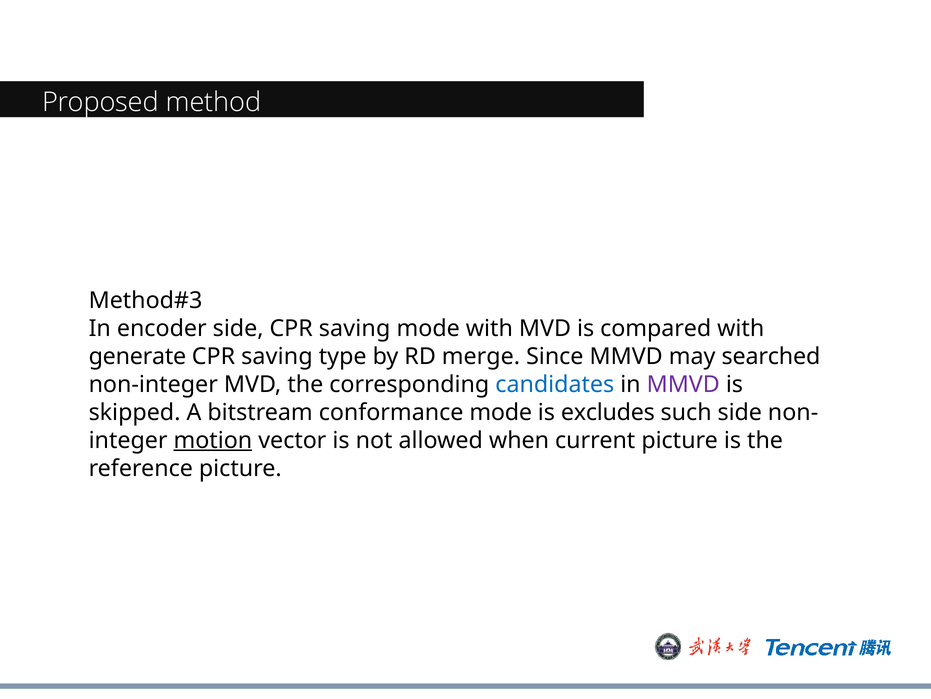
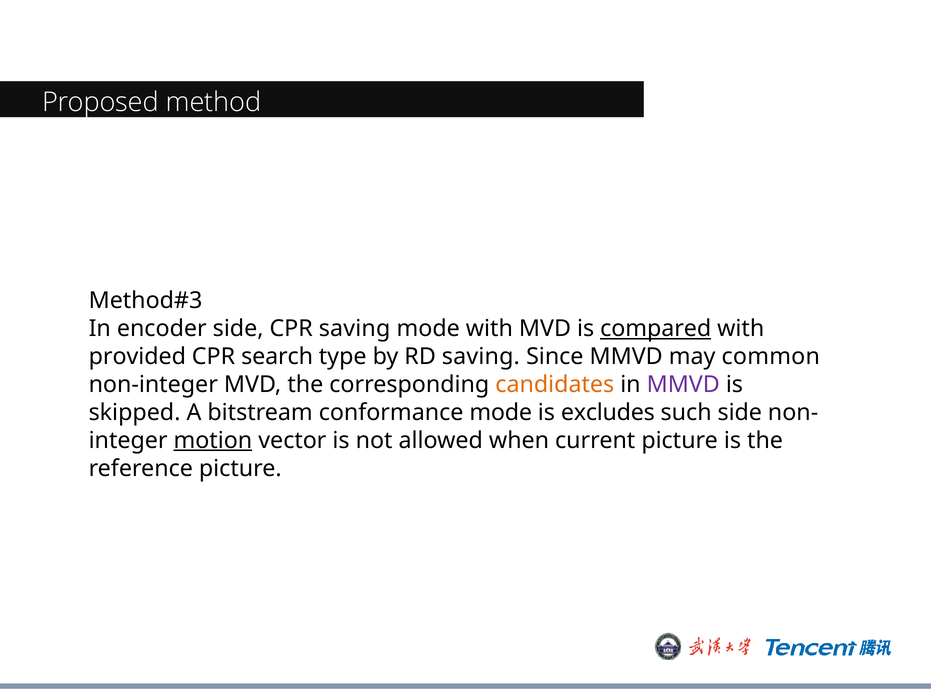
compared underline: none -> present (656, 328)
generate: generate -> provided (137, 356)
saving: saving -> search (277, 356)
RD merge: merge -> saving (481, 356)
searched: searched -> common (771, 356)
candidates colour: blue -> orange (555, 384)
